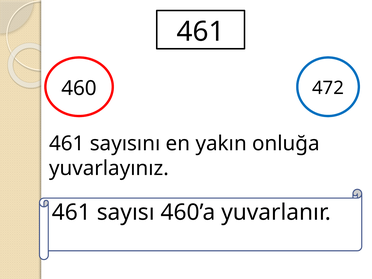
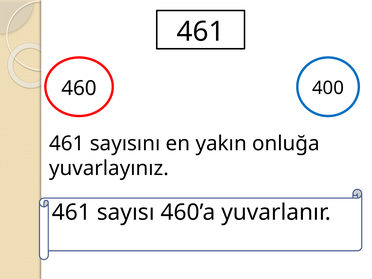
472: 472 -> 400 (328, 88)
